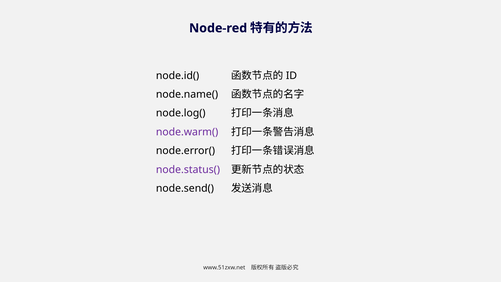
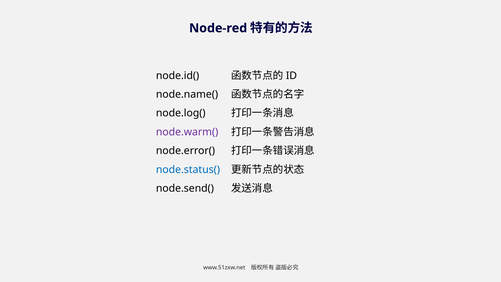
node.status( colour: purple -> blue (188, 170)
